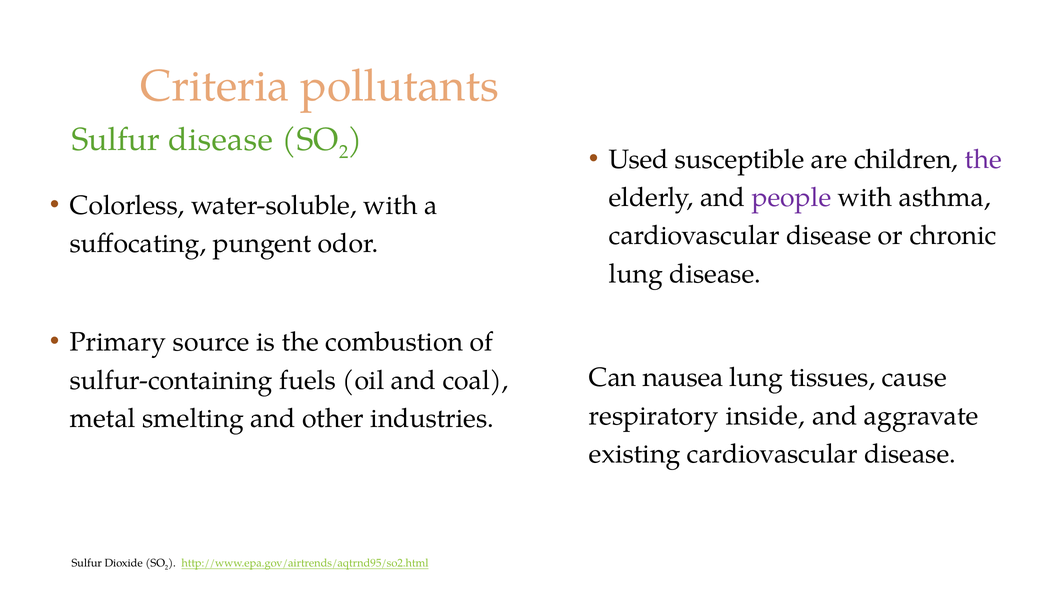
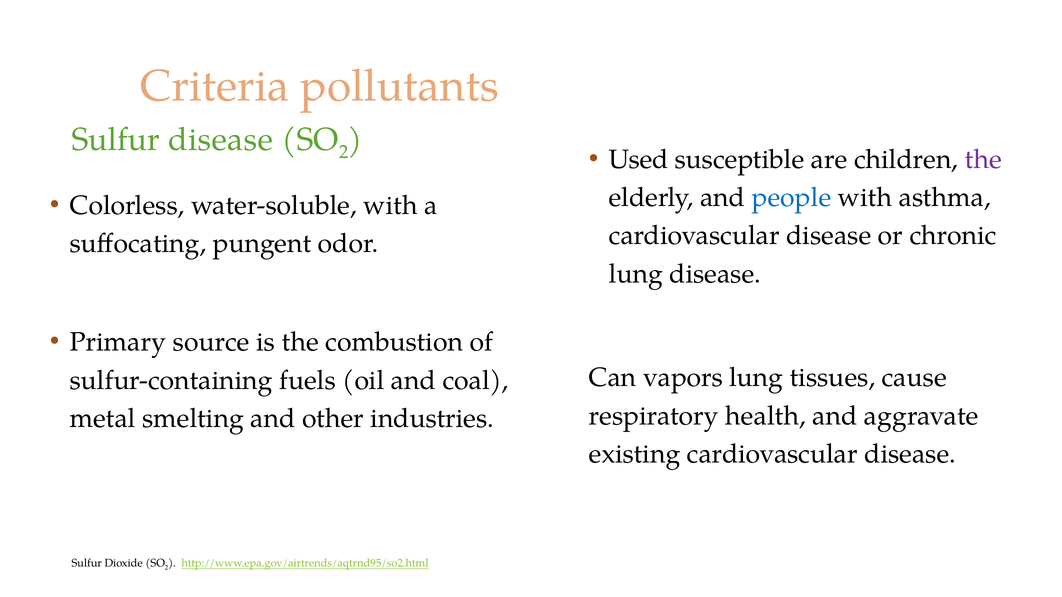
people colour: purple -> blue (792, 198)
nausea: nausea -> vapors (683, 378)
inside: inside -> health (766, 416)
